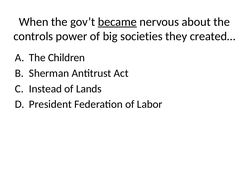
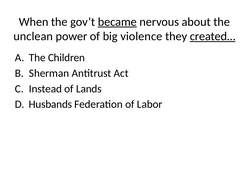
controls: controls -> unclean (33, 36)
societies: societies -> violence (141, 36)
created… underline: none -> present (213, 36)
President: President -> Husbands (50, 104)
